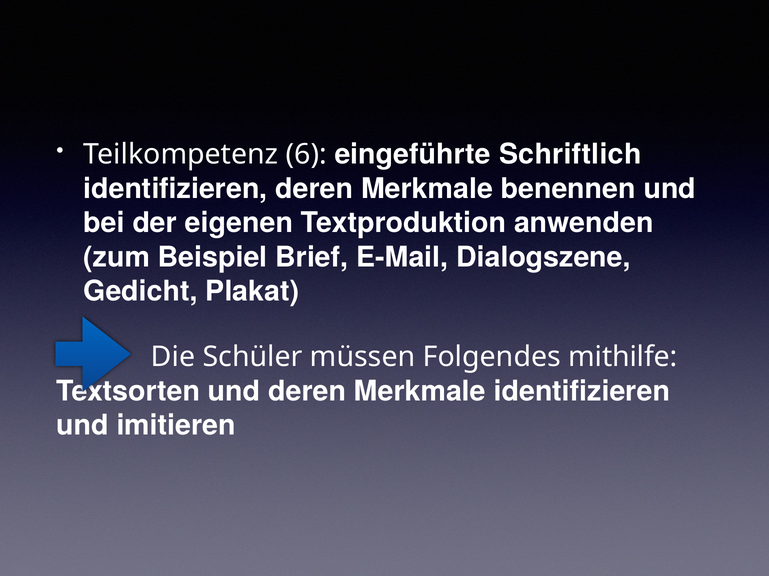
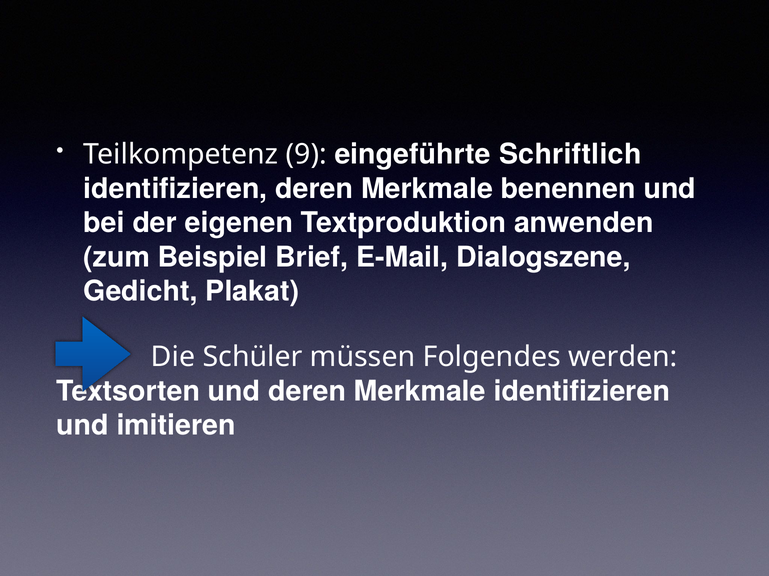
6: 6 -> 9 (306, 155)
mithilfe: mithilfe -> werden (623, 358)
